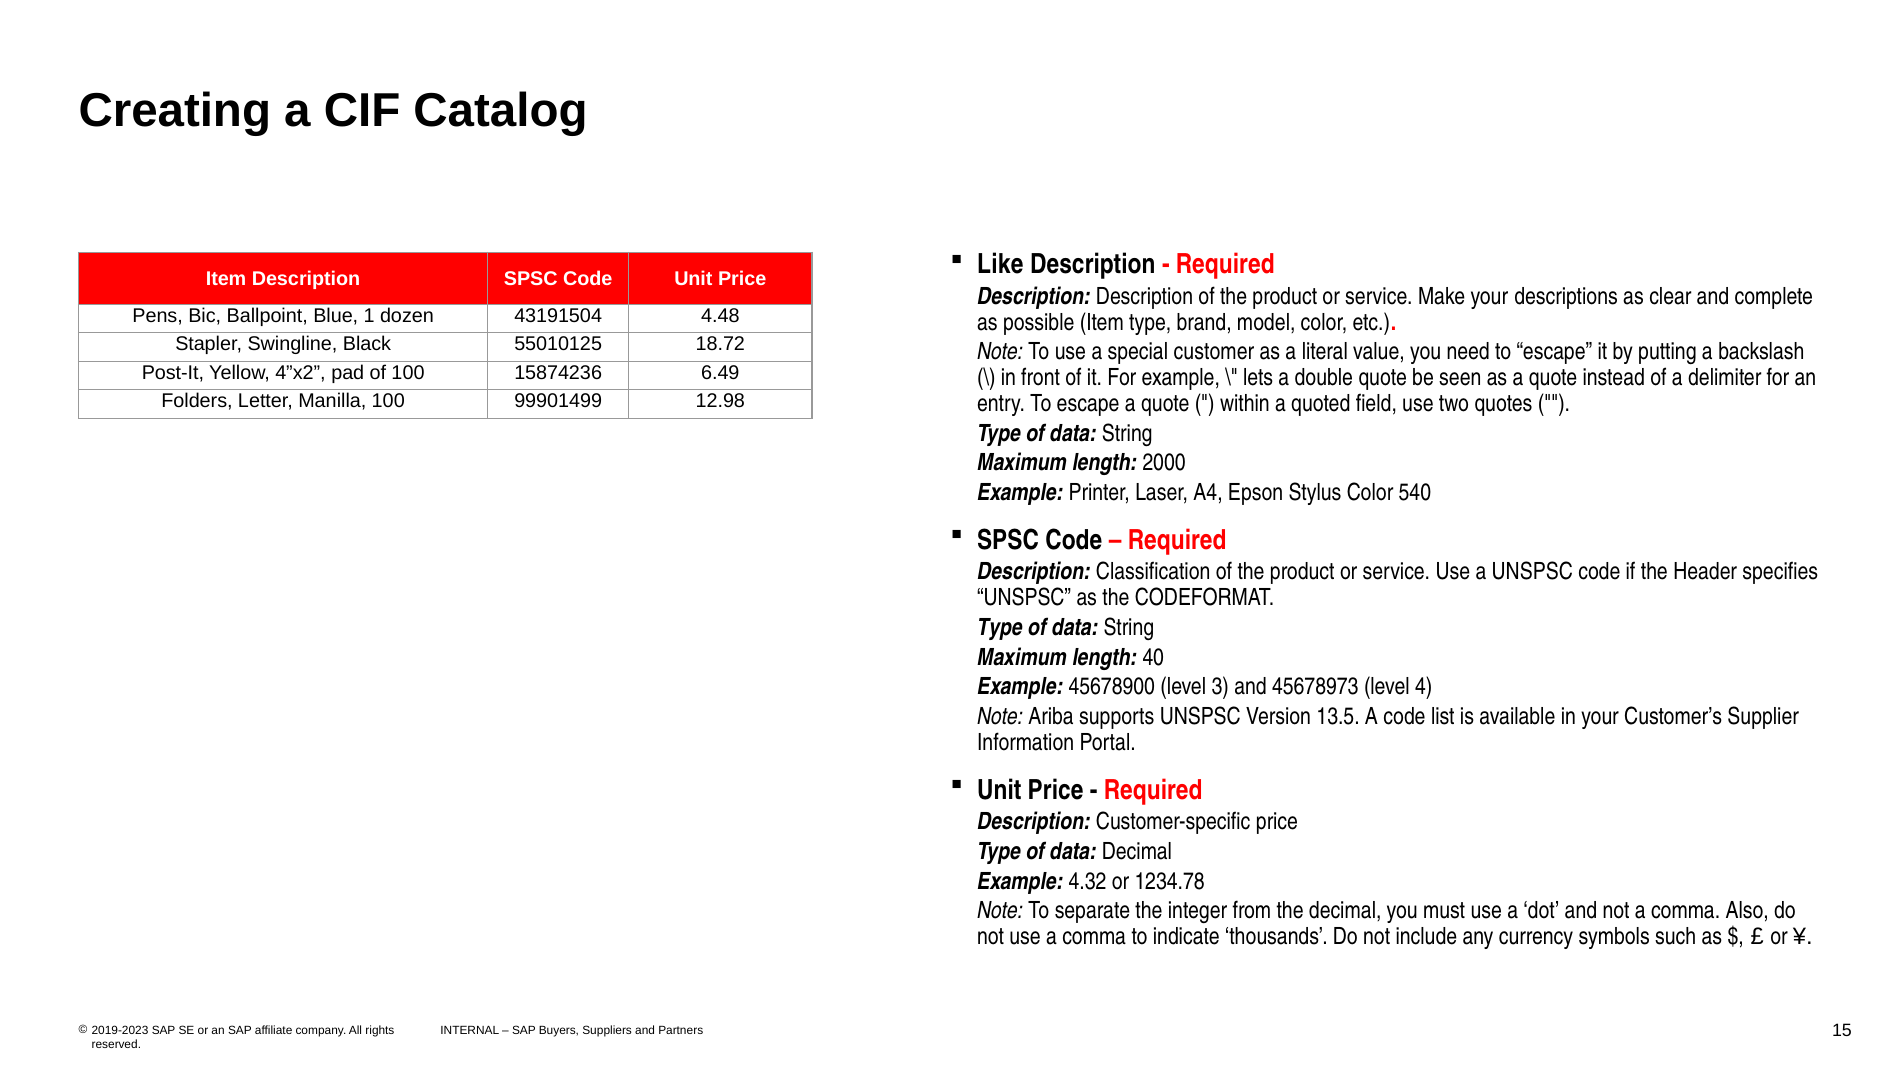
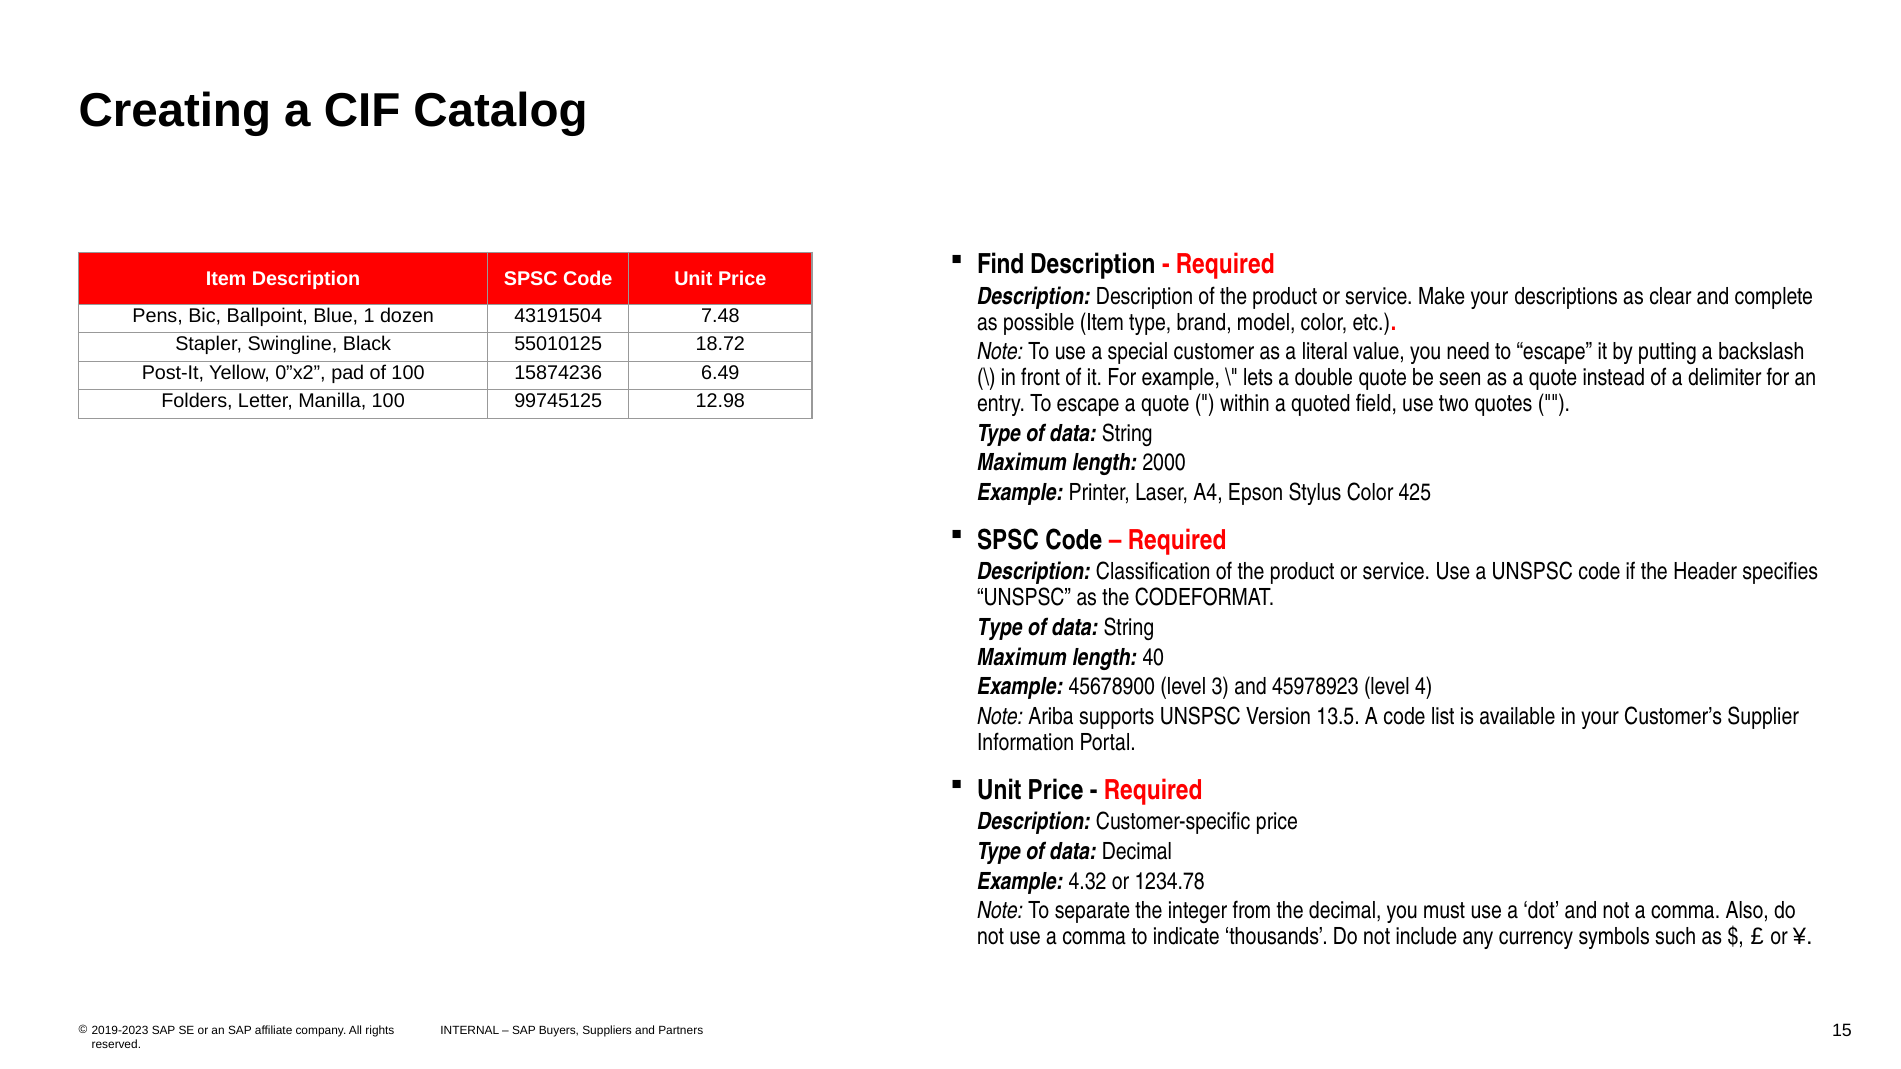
Like: Like -> Find (1001, 265)
4.48: 4.48 -> 7.48 (720, 316)
4”x2: 4”x2 -> 0”x2 (300, 373)
99901499: 99901499 -> 99745125 (558, 401)
540: 540 -> 425 (1415, 493)
45678973: 45678973 -> 45978923 (1315, 687)
